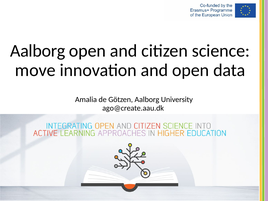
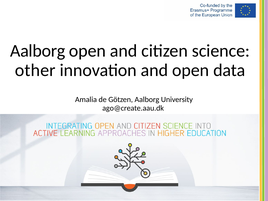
move: move -> other (35, 70)
